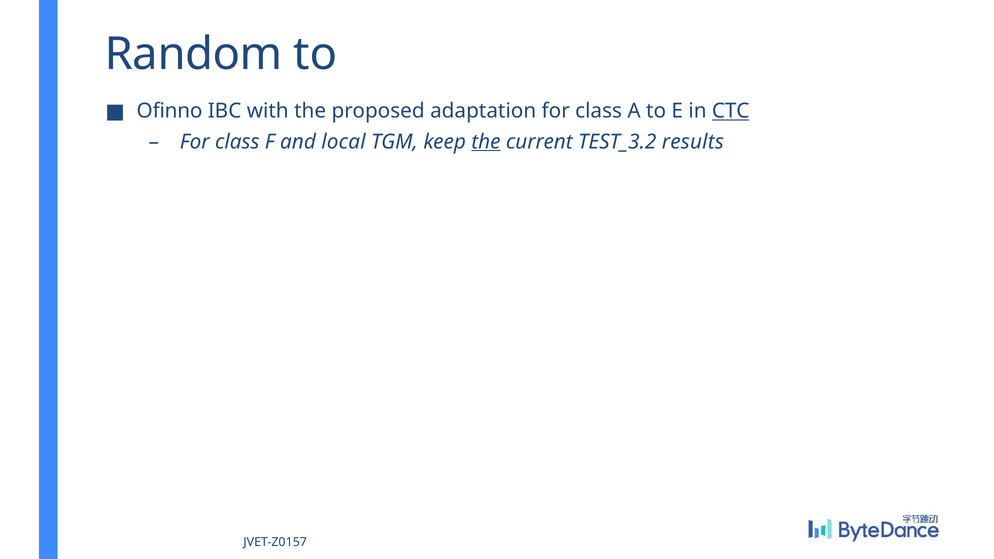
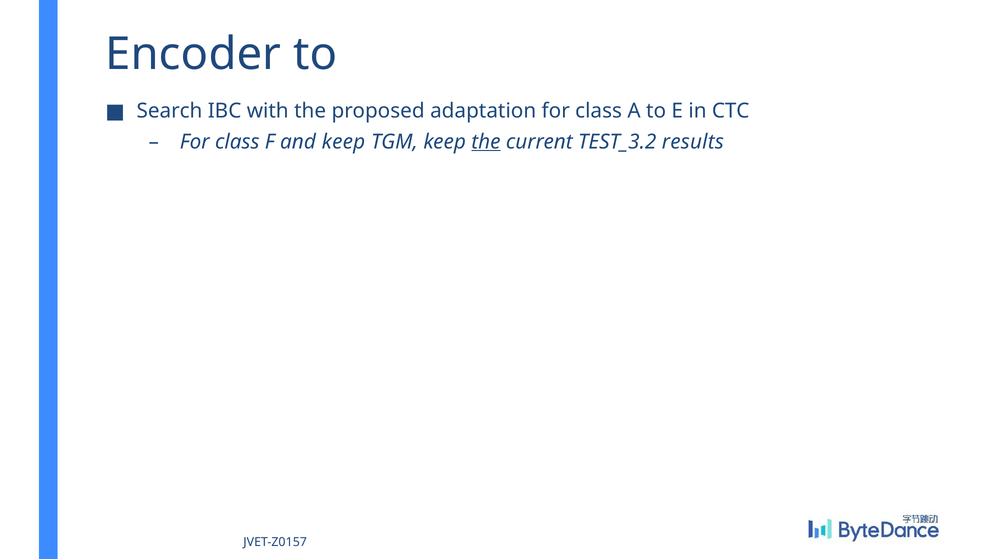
Random: Random -> Encoder (193, 54)
Ofinno: Ofinno -> Search (170, 111)
CTC underline: present -> none (731, 111)
and local: local -> keep (343, 142)
